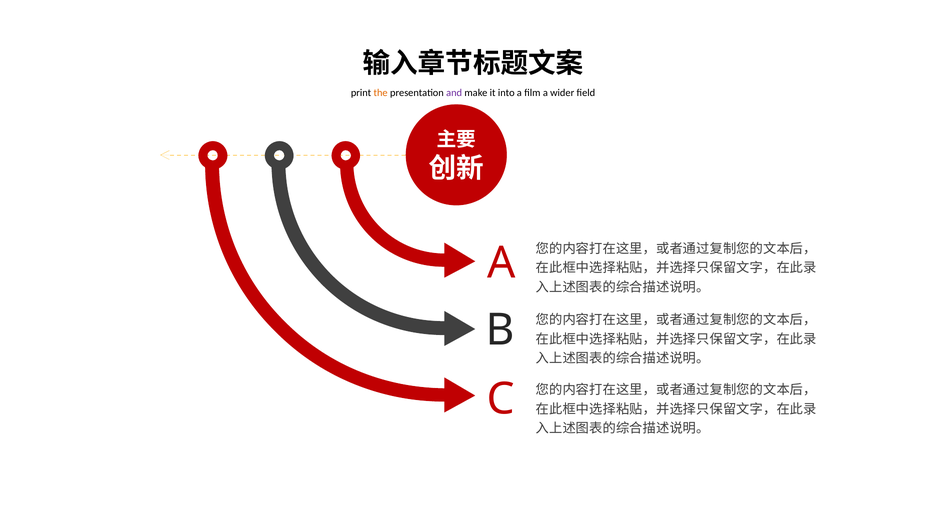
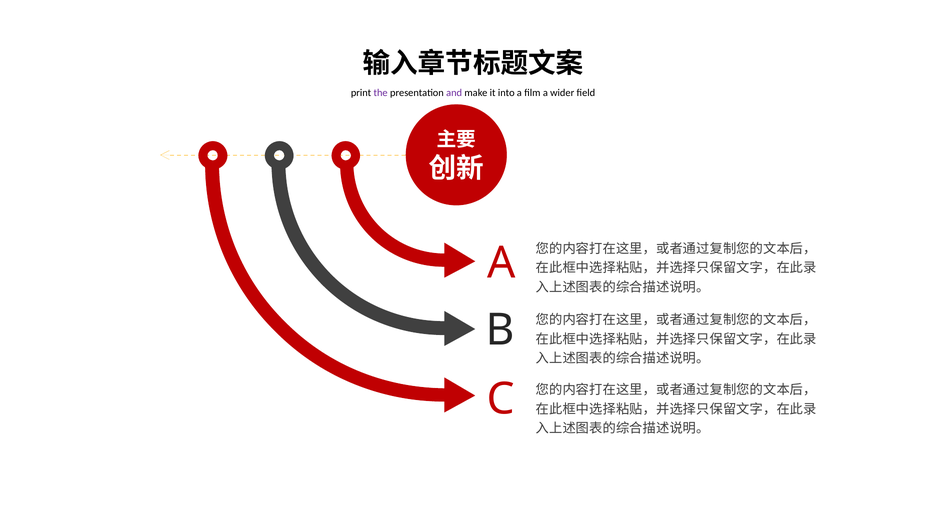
the colour: orange -> purple (381, 93)
